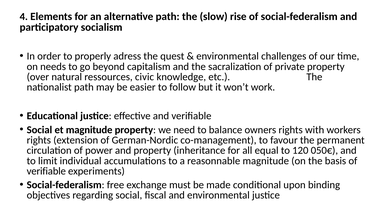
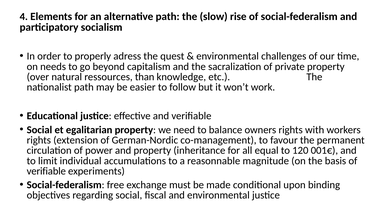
civic: civic -> than (145, 77)
et magnitude: magnitude -> egalitarian (89, 130)
050€: 050€ -> 001€ (324, 150)
